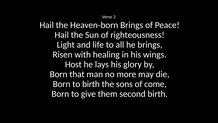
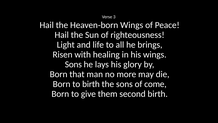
born Brings: Brings -> Wings (132, 25)
Host: Host -> Sons (73, 64)
